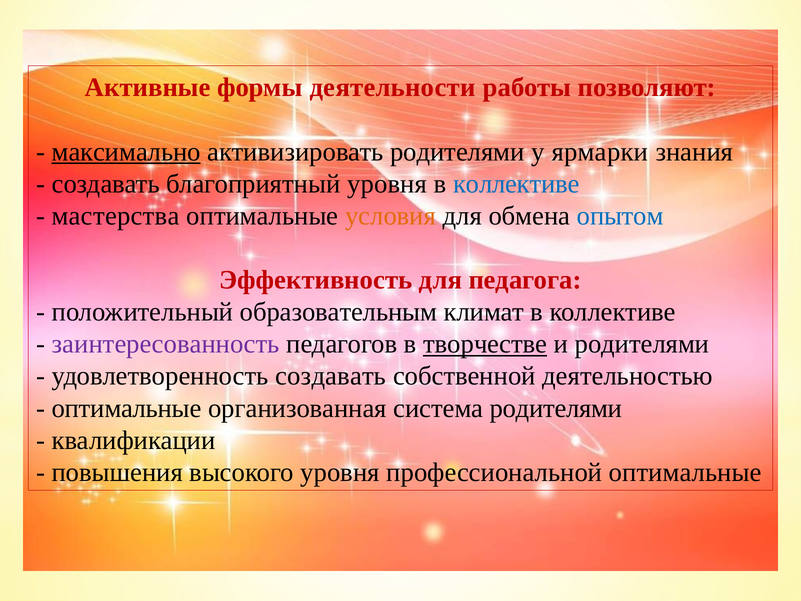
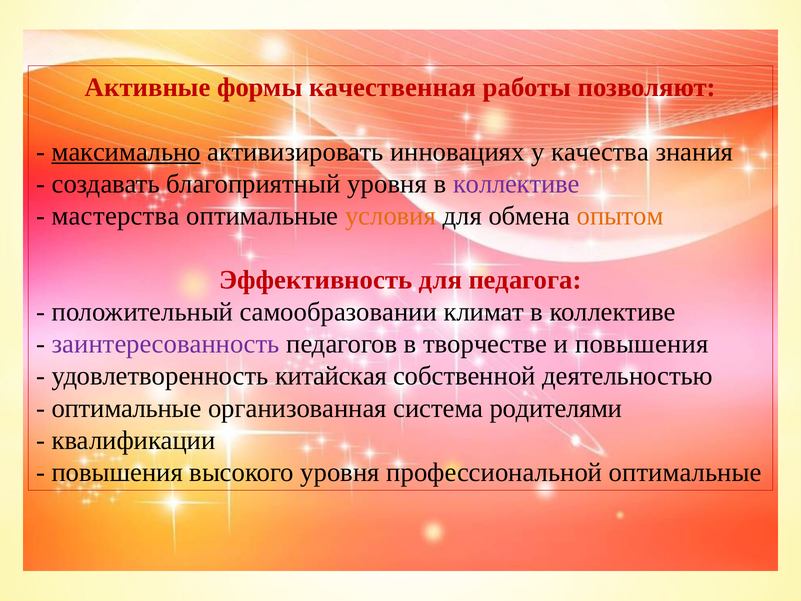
деятельности: деятельности -> качественная (393, 88)
активизировать родителями: родителями -> инновациях (457, 152)
ярмарки: ярмарки -> качества (600, 152)
коллективе colour: blue -> purple (516, 184)
опытом colour: blue -> orange (620, 216)
образовательным: образовательным -> самообразовании (338, 312)
творчестве underline: present -> none (485, 344)
и родителями: родителями -> повышения (642, 344)
удовлетворенность создавать: создавать -> китайская (331, 376)
